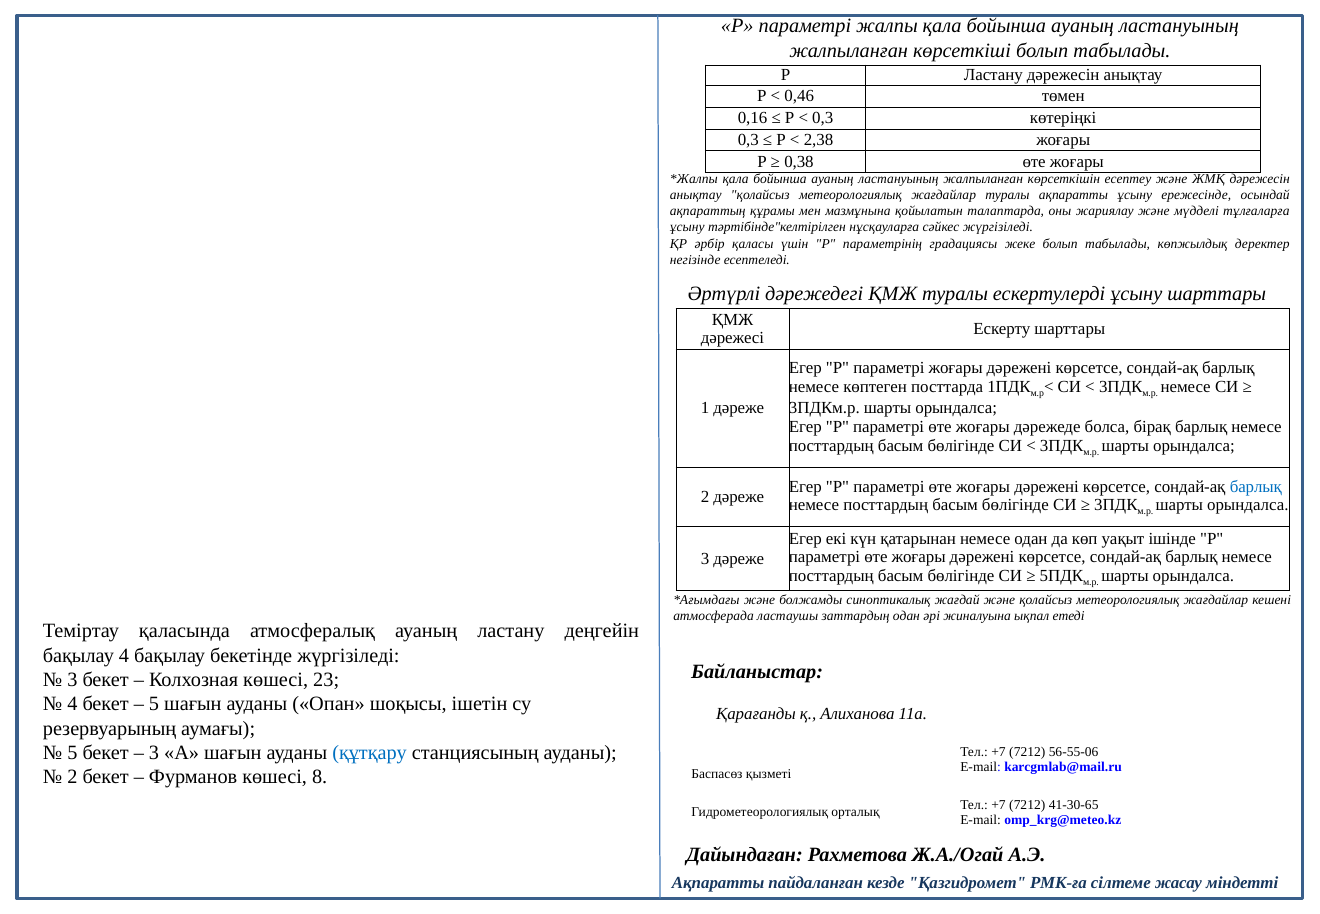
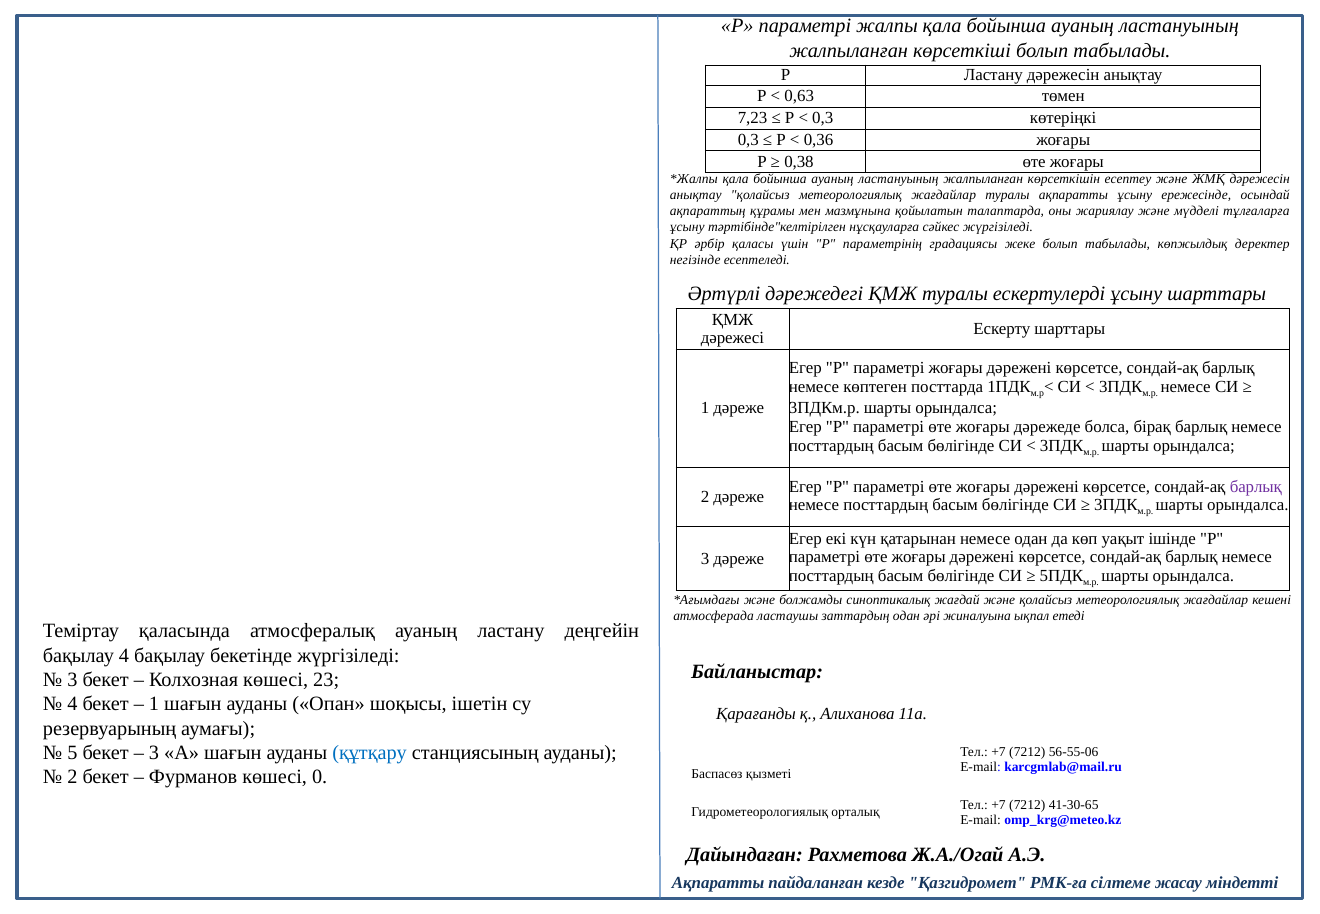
0,46: 0,46 -> 0,63 (799, 96)
0,16: 0,16 -> 7,23 (753, 118)
2,38: 2,38 -> 0,36 (819, 140)
барлық colour: blue -> purple (1256, 486)
5: 5 -> 1 (154, 704)
8: 8 -> 0 (320, 777)
